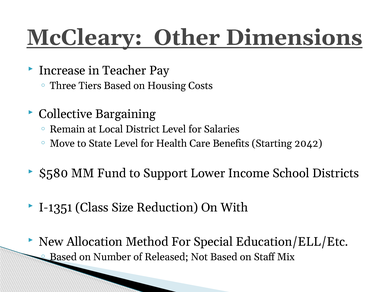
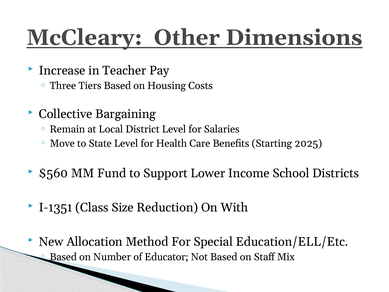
2042: 2042 -> 2025 (308, 143)
$580: $580 -> $560 (53, 173)
Released: Released -> Educator (167, 257)
